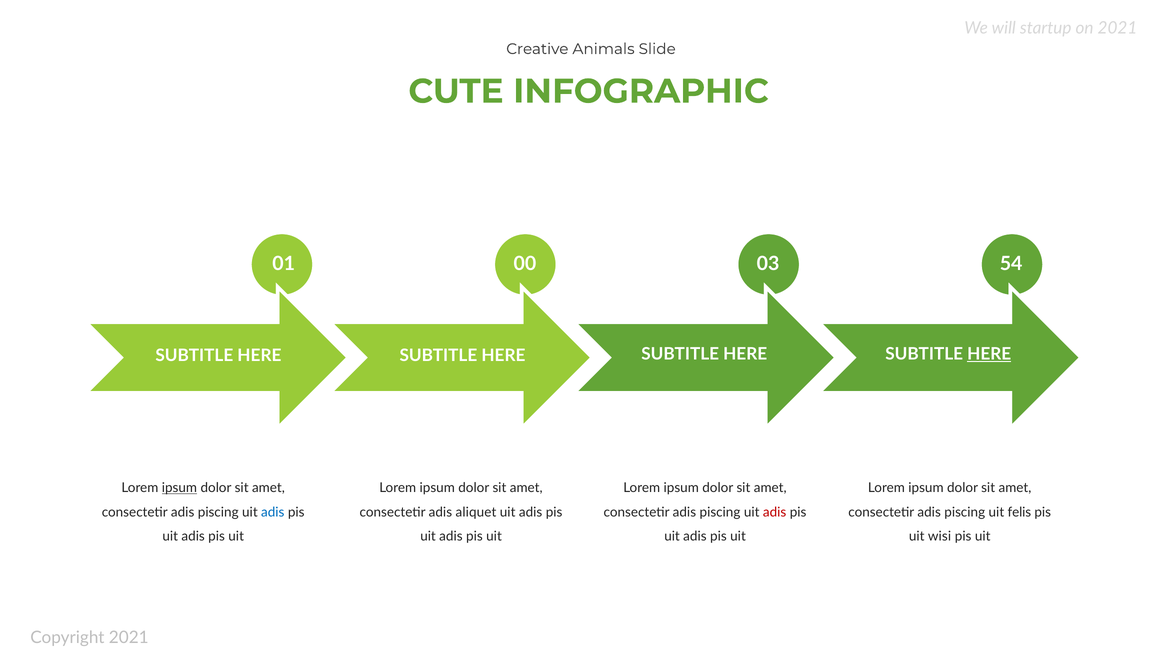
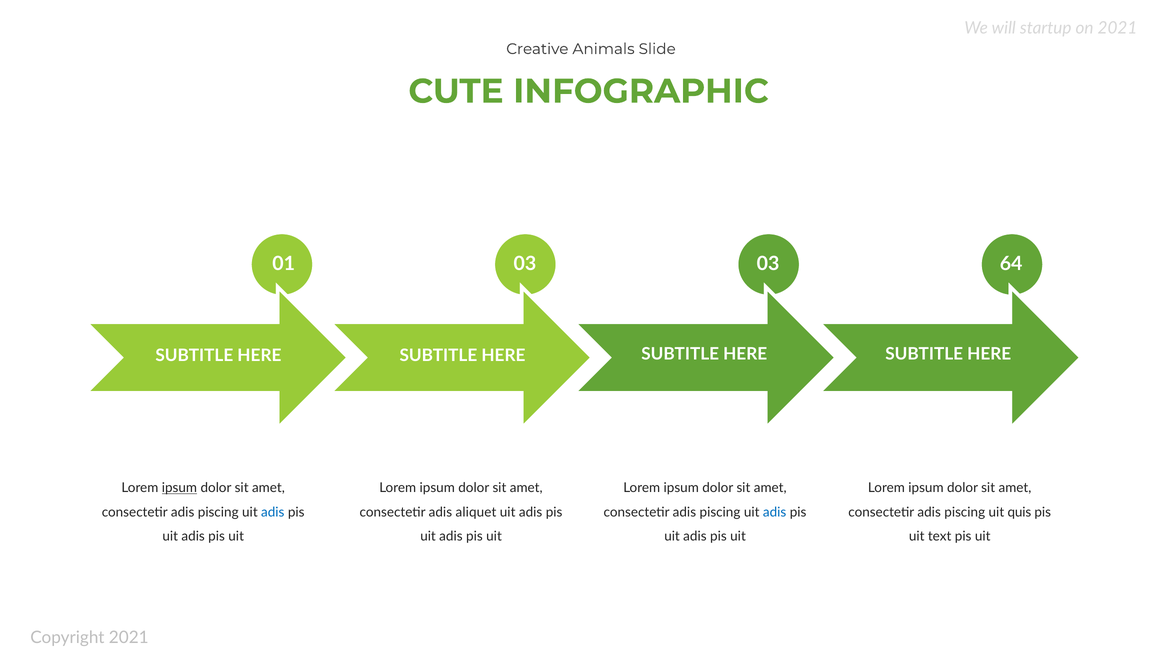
01 00: 00 -> 03 (525, 264)
54: 54 -> 64 (1011, 264)
HERE underline: present -> none (989, 354)
adis colour: red -> blue (775, 512)
felis: felis -> quis (1019, 512)
wisi: wisi -> text (940, 536)
